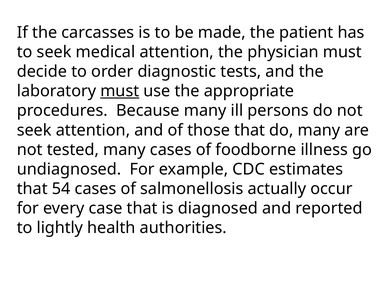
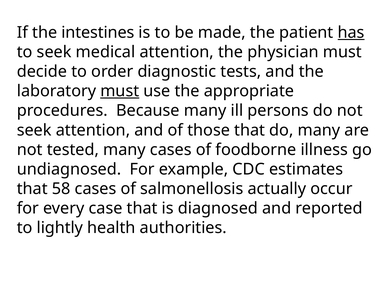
carcasses: carcasses -> intestines (98, 32)
has underline: none -> present (351, 32)
54: 54 -> 58 (61, 188)
